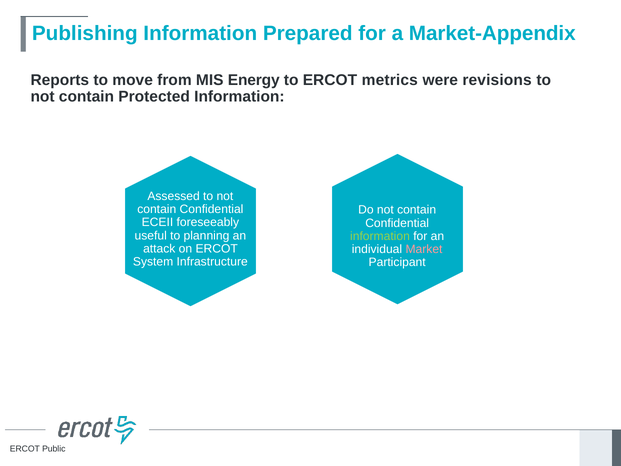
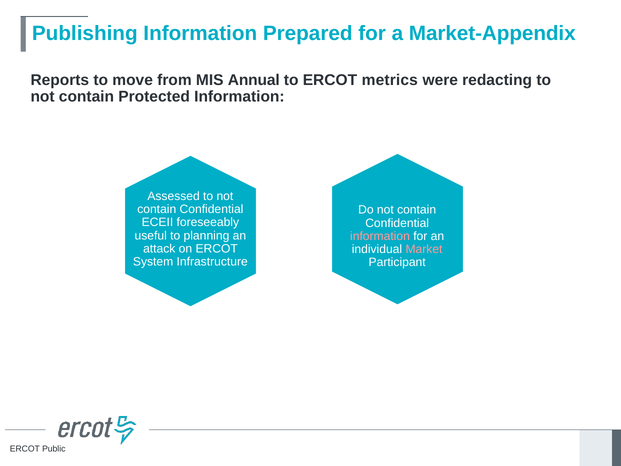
Energy: Energy -> Annual (254, 80)
revisions: revisions -> redacting (497, 80)
information colour: light green -> pink (380, 236)
